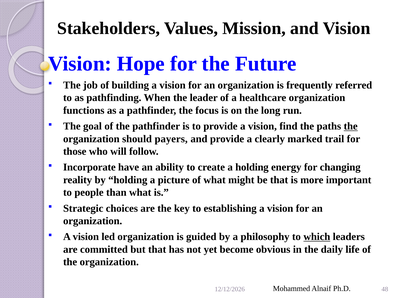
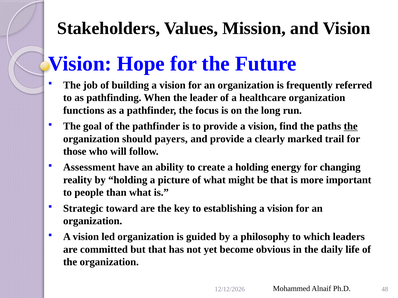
Incorporate: Incorporate -> Assessment (89, 168)
choices: choices -> toward (122, 209)
which underline: present -> none (317, 237)
